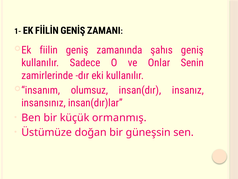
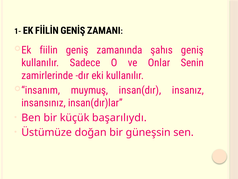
olumsuz: olumsuz -> muymuş (89, 90)
ormanmış: ormanmış -> başarılıydı (119, 117)
